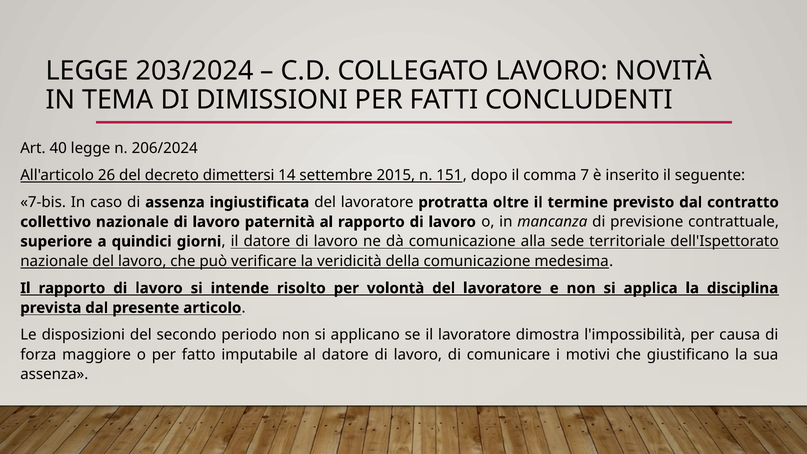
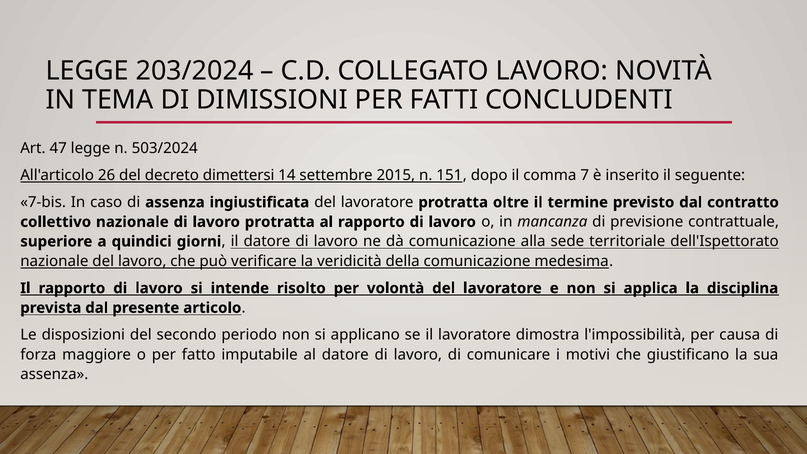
40: 40 -> 47 (58, 148)
206/2024: 206/2024 -> 503/2024 (165, 148)
lavoro paternità: paternità -> protratta (280, 222)
